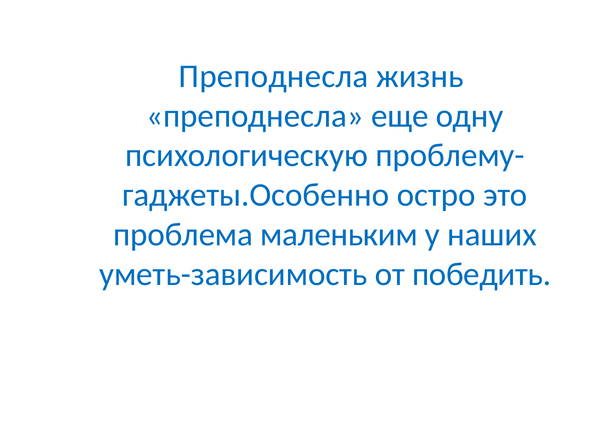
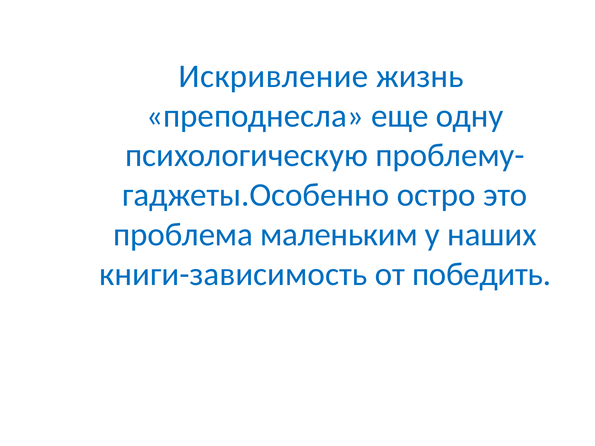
Преподнесла: Преподнесла -> Искривление (273, 76)
уметь-зависимость: уметь-зависимость -> книги-зависимость (233, 274)
